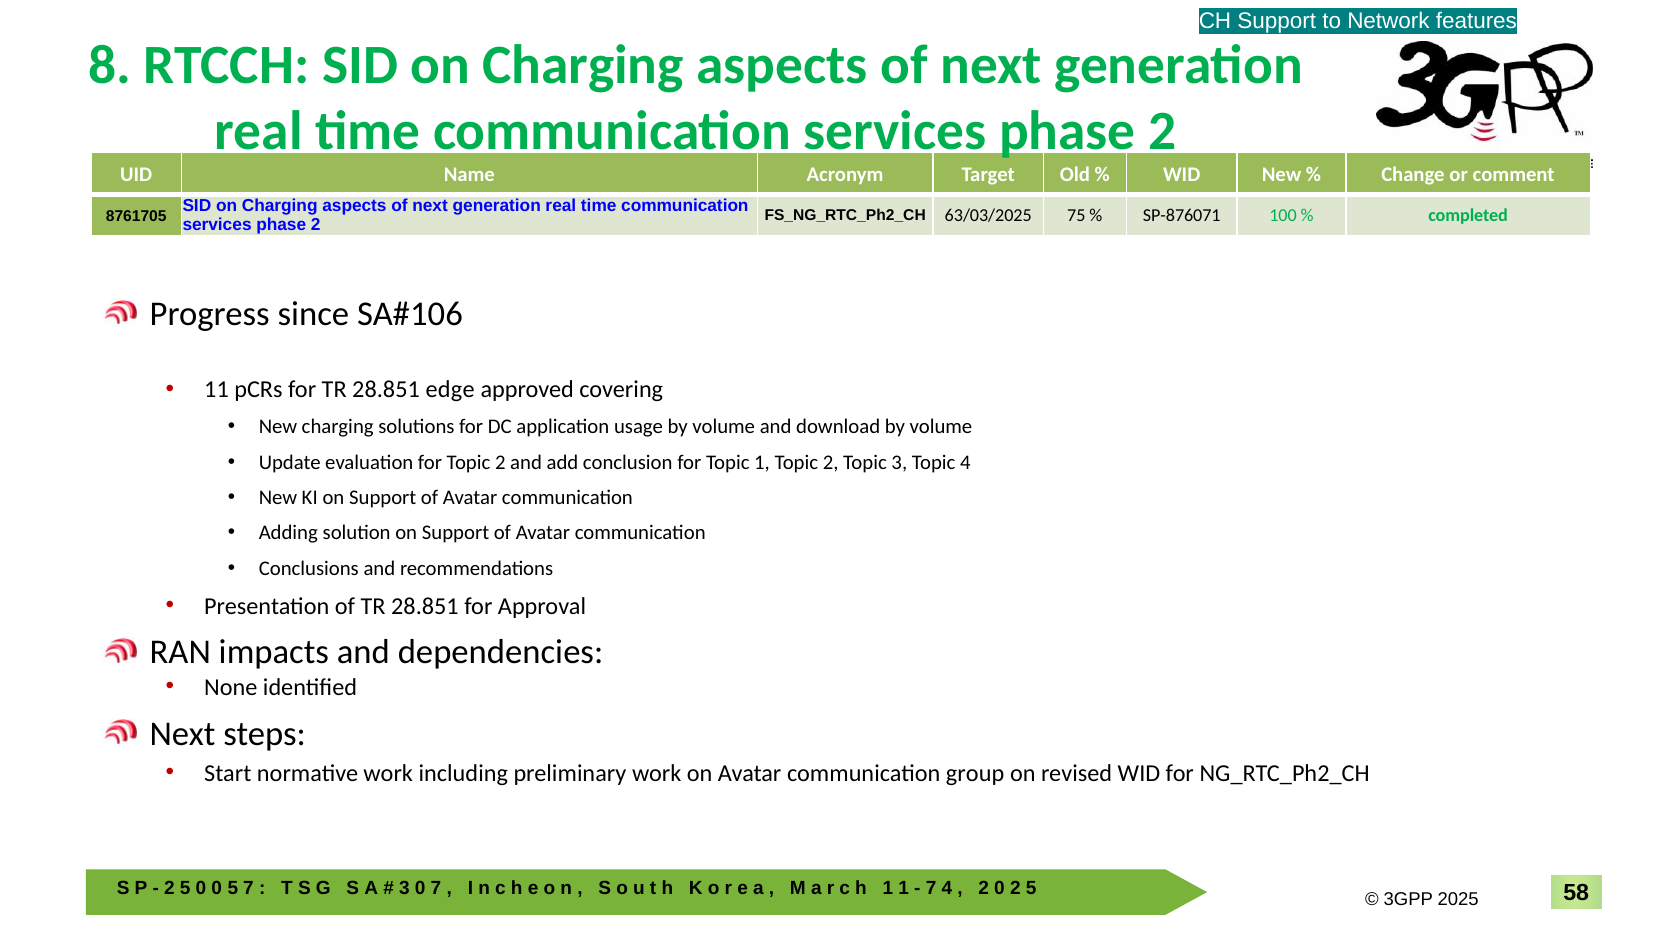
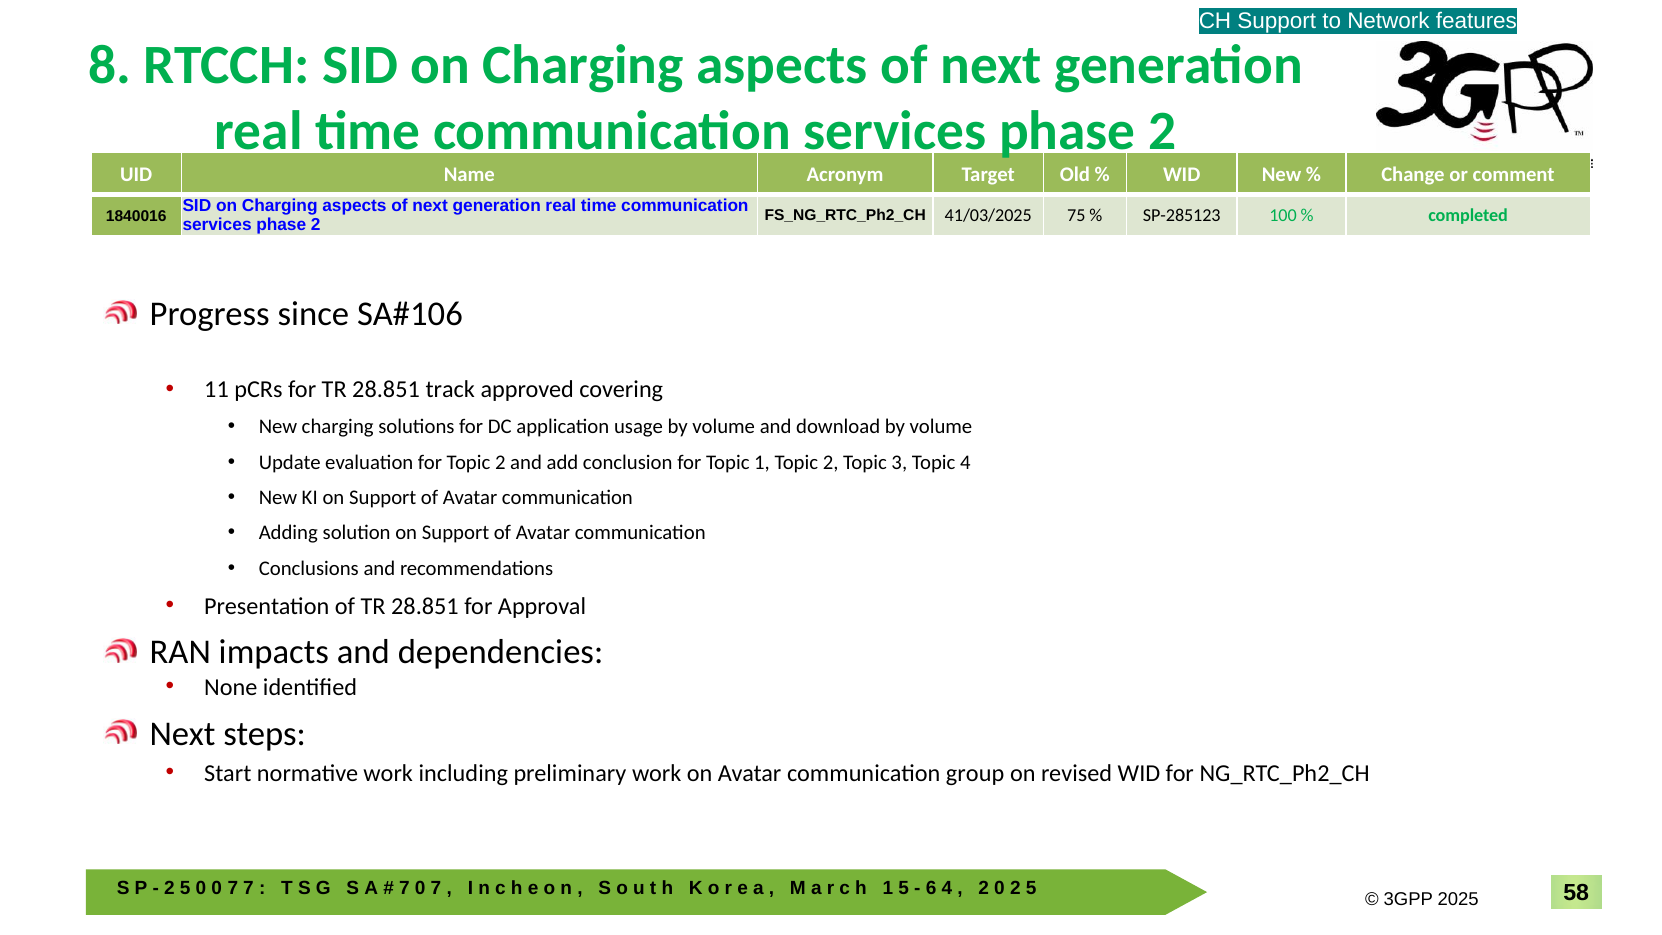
63/03/2025: 63/03/2025 -> 41/03/2025 (988, 215)
SP-876071: SP-876071 -> SP-285123 (1182, 216)
8761705: 8761705 -> 1840016 (136, 216)
edge: edge -> track (450, 390)
5: 5 -> 7 (233, 888)
3: 3 -> 7 (404, 888)
1 1: 1 -> 5 (904, 888)
7: 7 -> 6 (931, 888)
